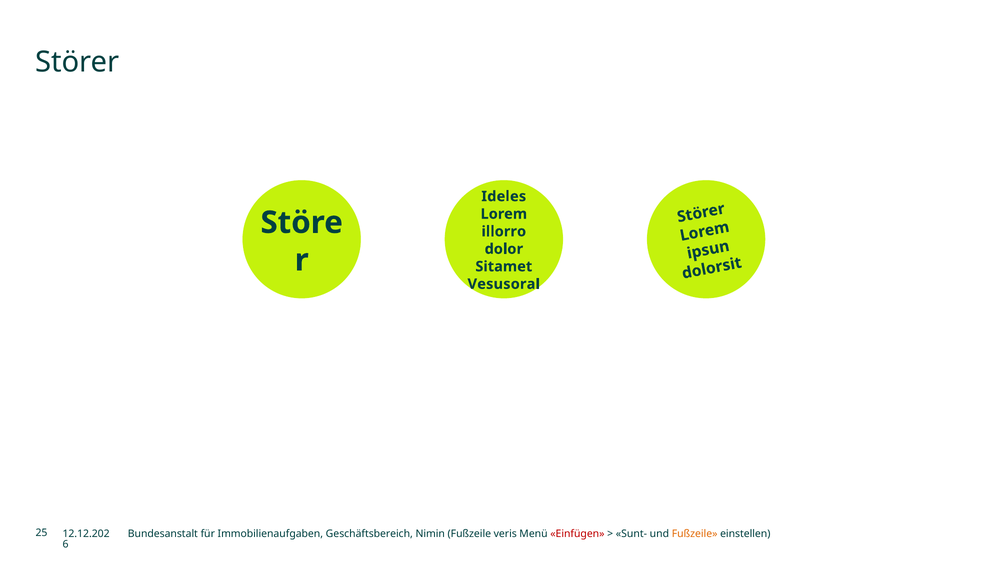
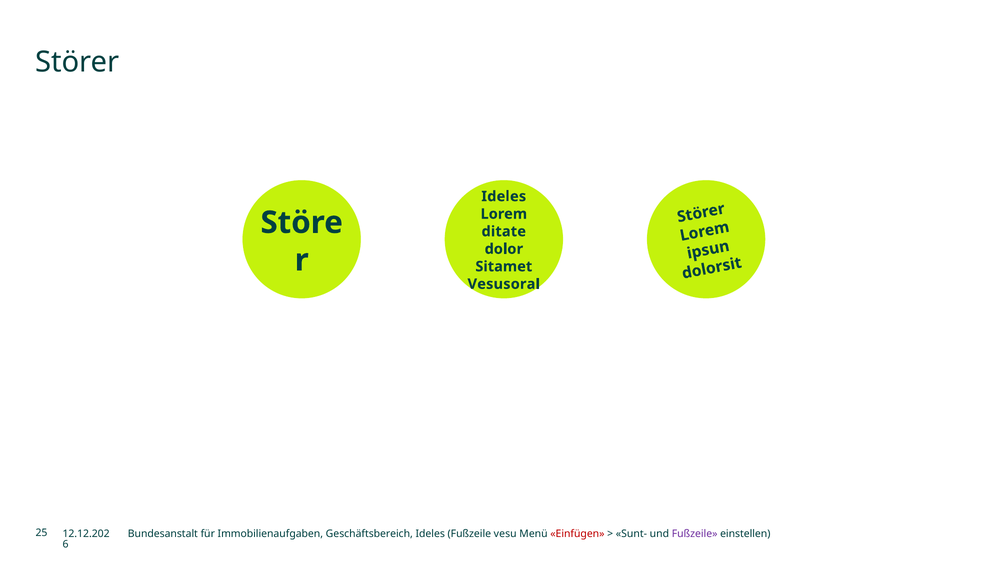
illorro: illorro -> ditate (504, 232)
Geschäftsbereich Nimin: Nimin -> Ideles (430, 534)
veris: veris -> vesu (505, 534)
Fußzeile colour: orange -> purple (695, 534)
